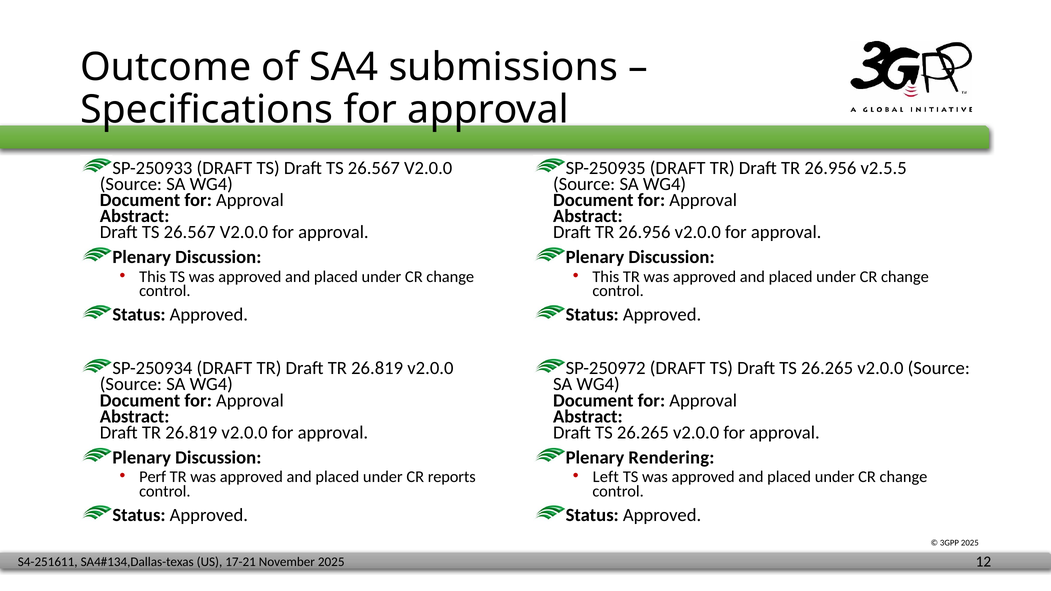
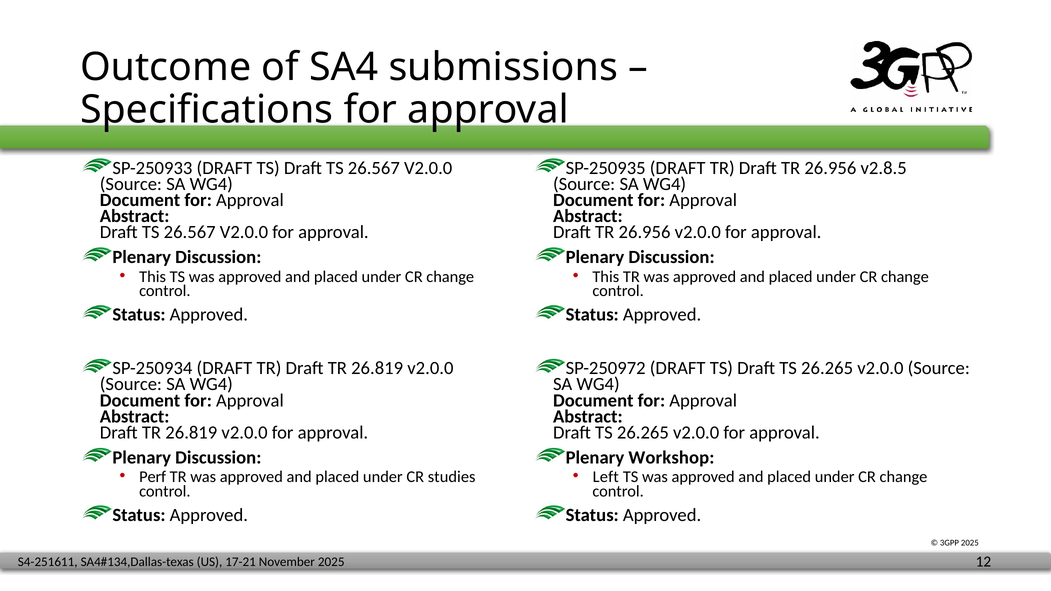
v2.5.5: v2.5.5 -> v2.8.5 (884, 168)
Rendering: Rendering -> Workshop (671, 458)
reports: reports -> studies (452, 477)
